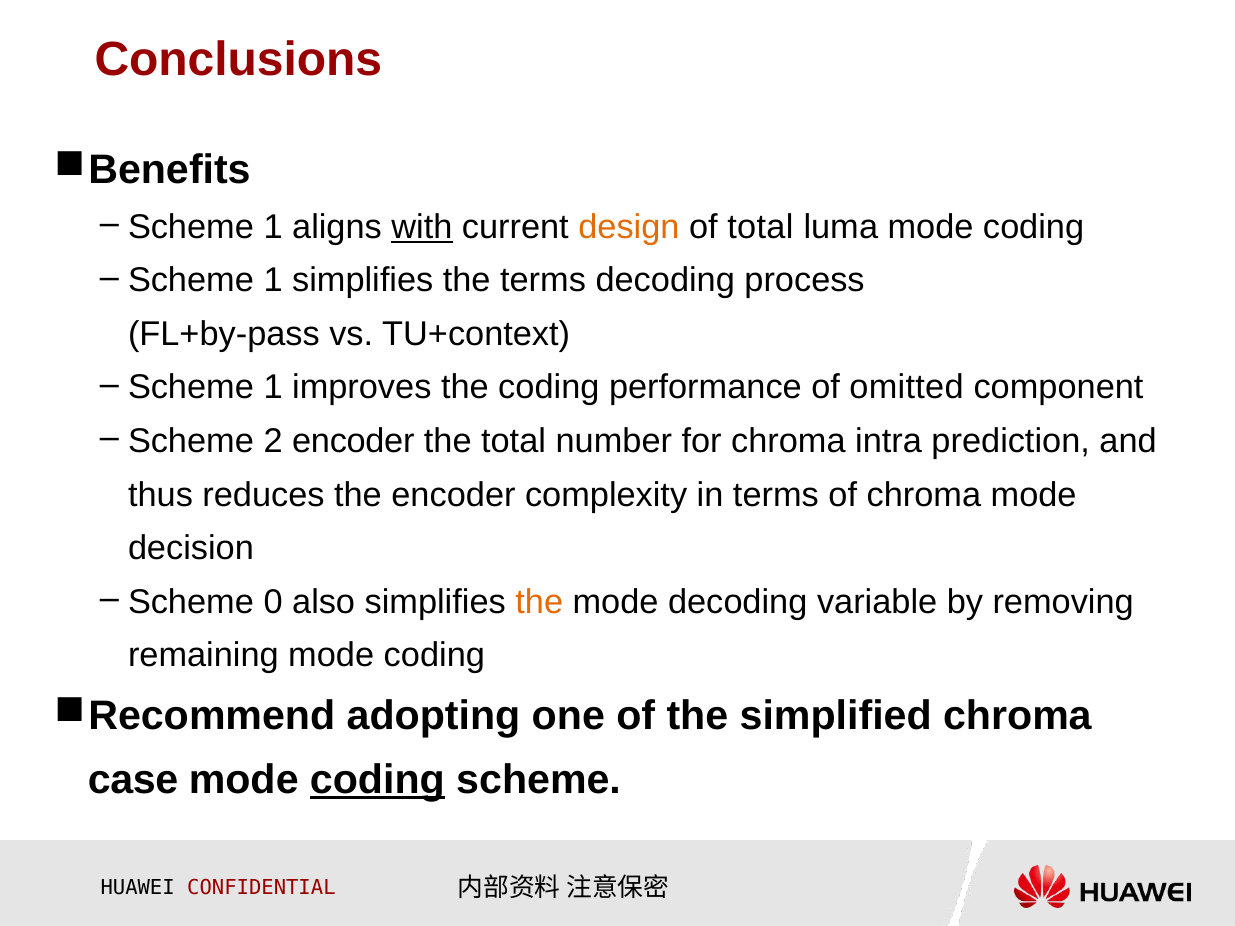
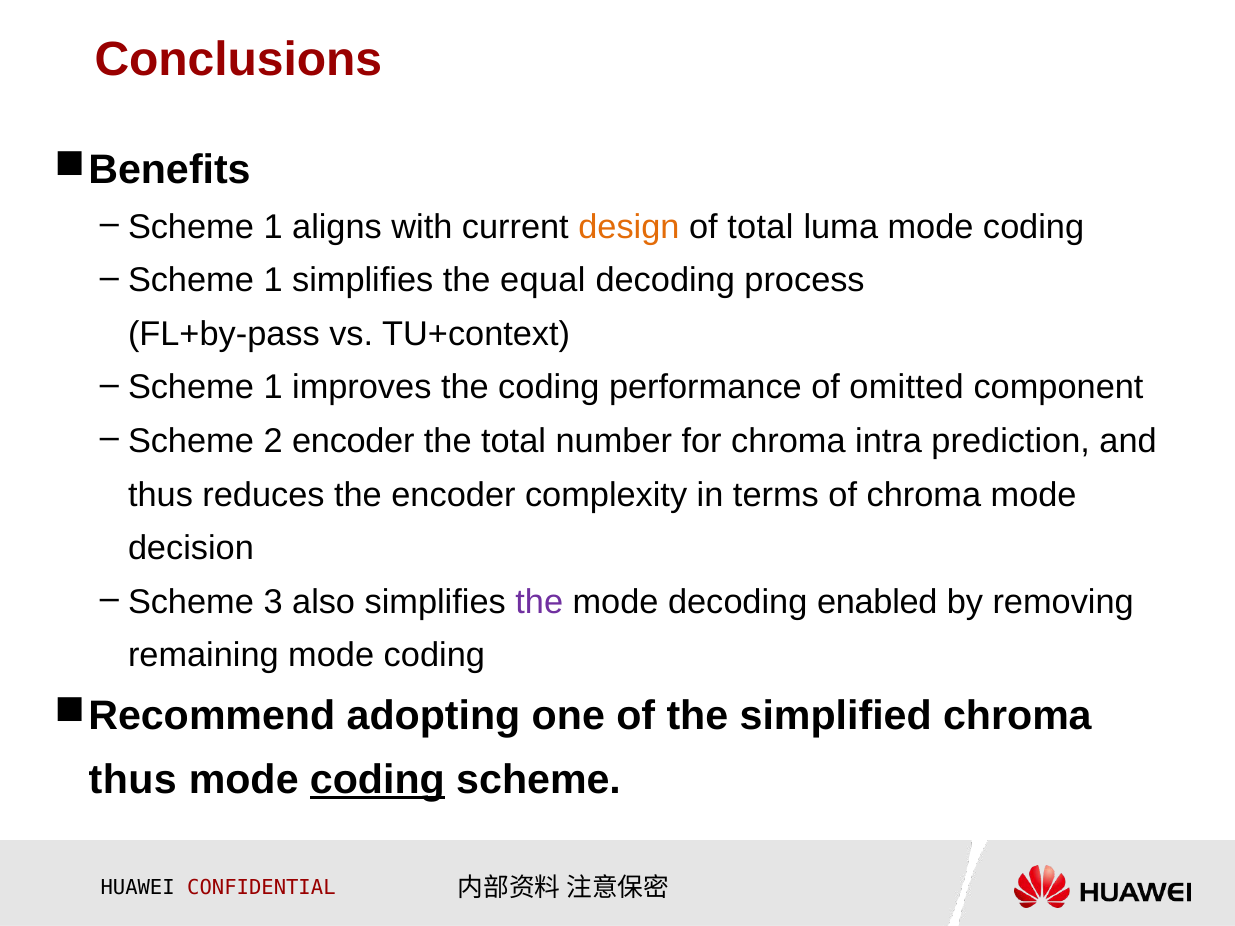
with underline: present -> none (422, 227)
the terms: terms -> equal (543, 281)
0: 0 -> 3 (273, 602)
the colour: orange -> purple (539, 602)
variable: variable -> enabled (877, 602)
case: case -> thus (133, 780)
